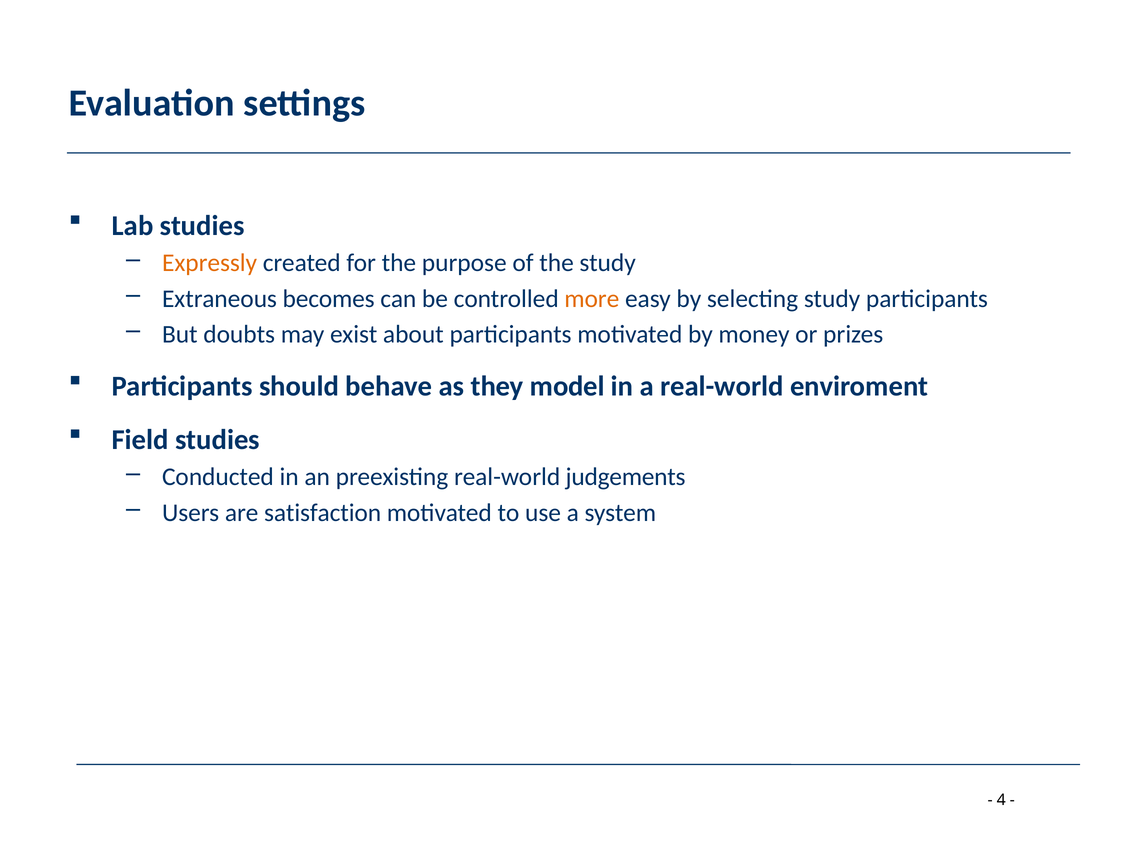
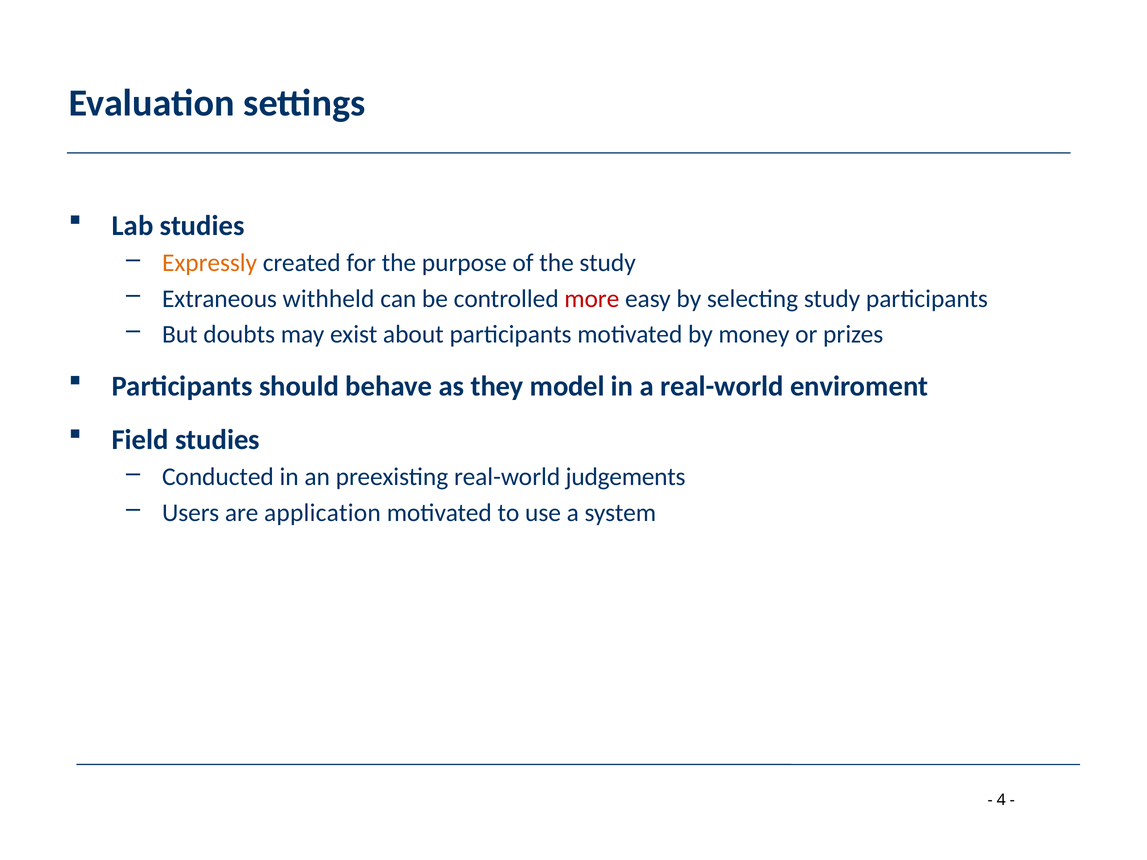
becomes: becomes -> withheld (329, 299)
more colour: orange -> red (592, 299)
satisfaction: satisfaction -> application (322, 513)
